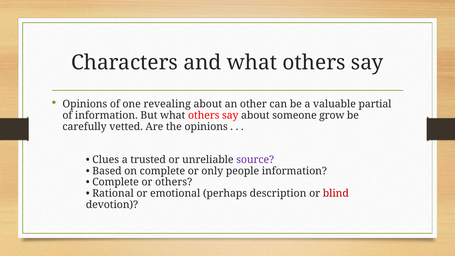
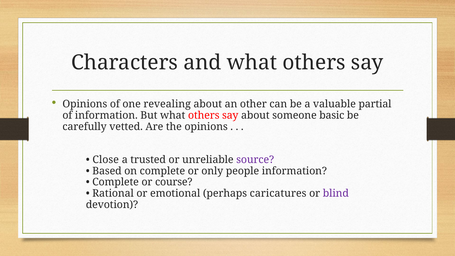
grow: grow -> basic (332, 115)
Clues: Clues -> Close (106, 160)
or others: others -> course (174, 182)
description: description -> caricatures (278, 193)
blind colour: red -> purple (336, 193)
